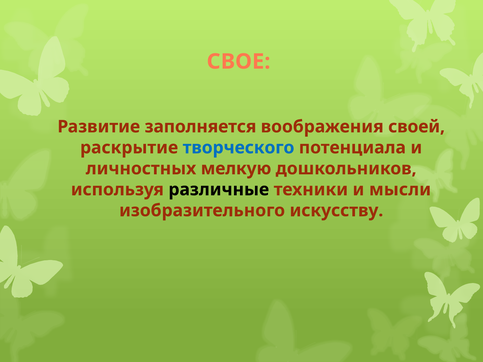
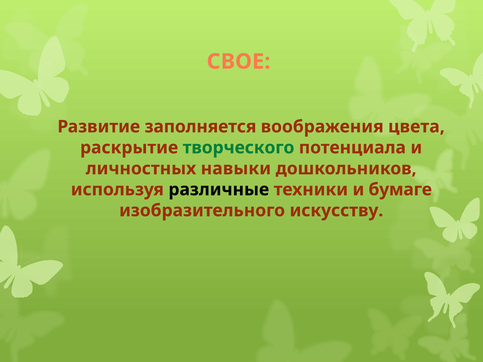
своей: своей -> цвета (416, 127)
творческого colour: blue -> green (239, 148)
мелкую: мелкую -> навыки (236, 169)
мысли: мысли -> бумаге (400, 190)
